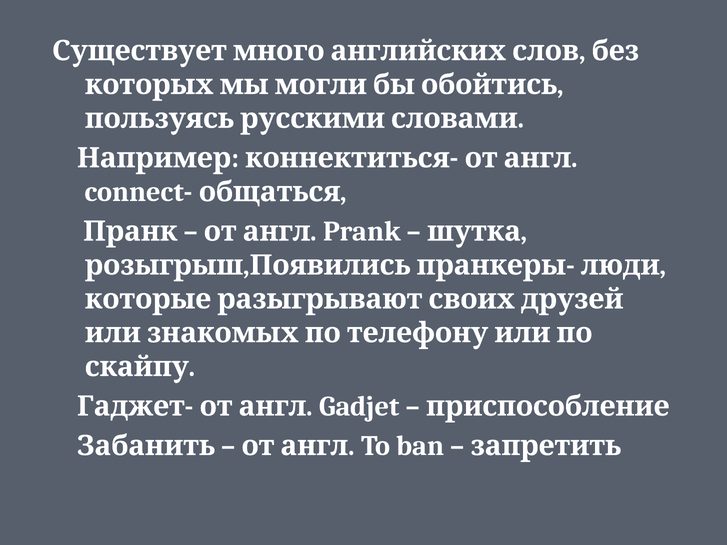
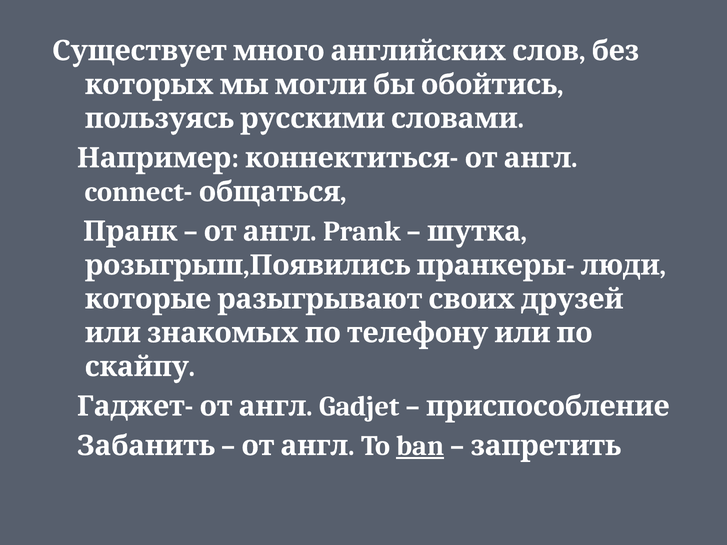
ban underline: none -> present (420, 446)
